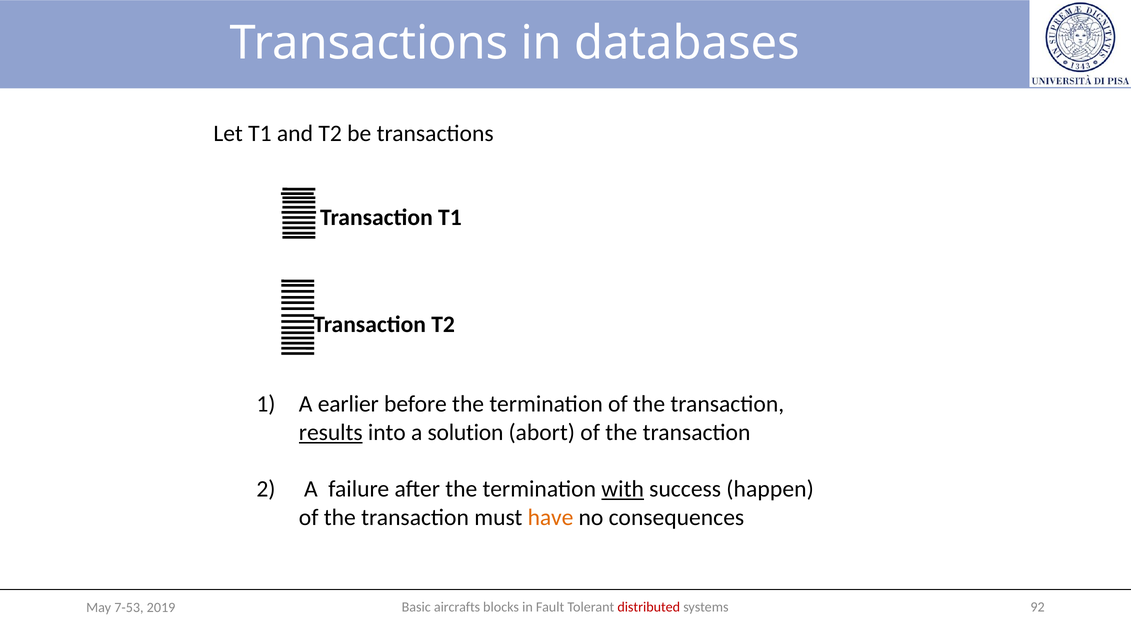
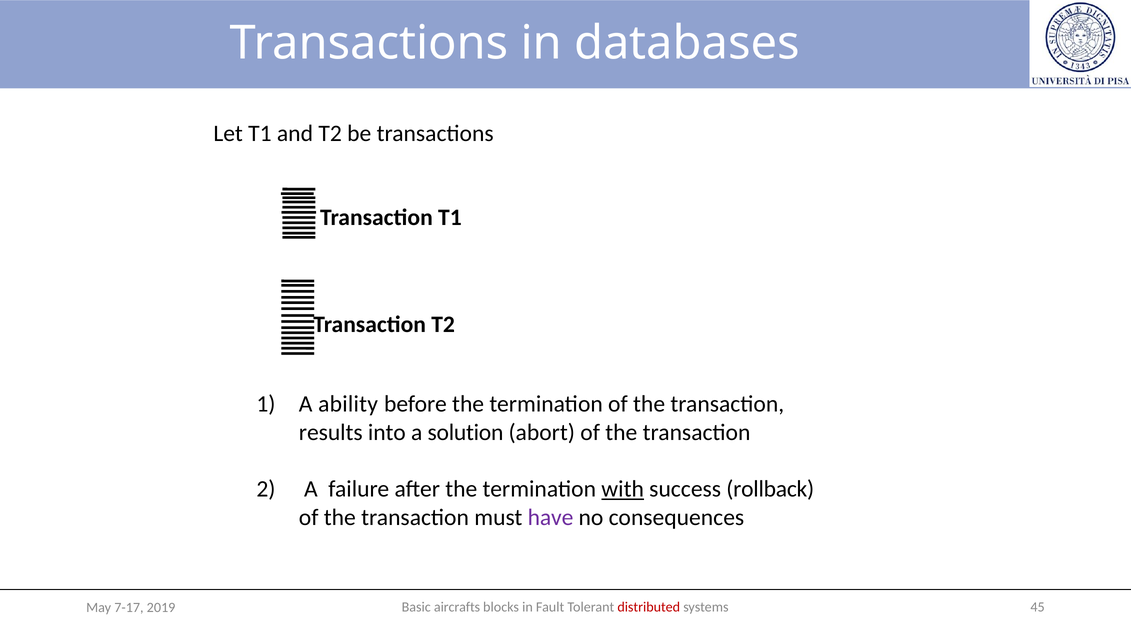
earlier: earlier -> ability (348, 404)
results underline: present -> none (331, 433)
happen: happen -> rollback (770, 489)
have colour: orange -> purple (551, 517)
92: 92 -> 45 (1038, 607)
7-53: 7-53 -> 7-17 (129, 608)
